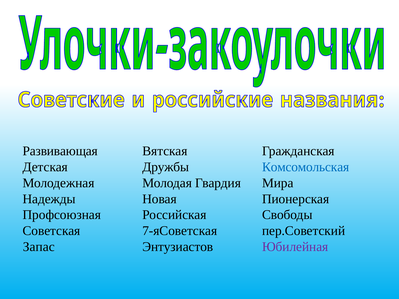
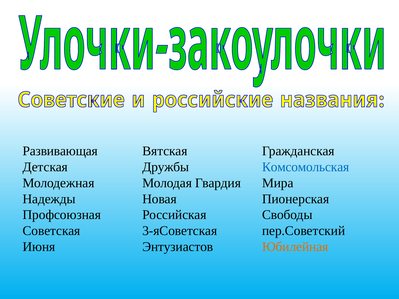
7-яСоветская: 7-яСоветская -> 3-яСоветская (180, 231)
Запас: Запас -> Июня (39, 247)
Юбилейная colour: purple -> orange (295, 247)
